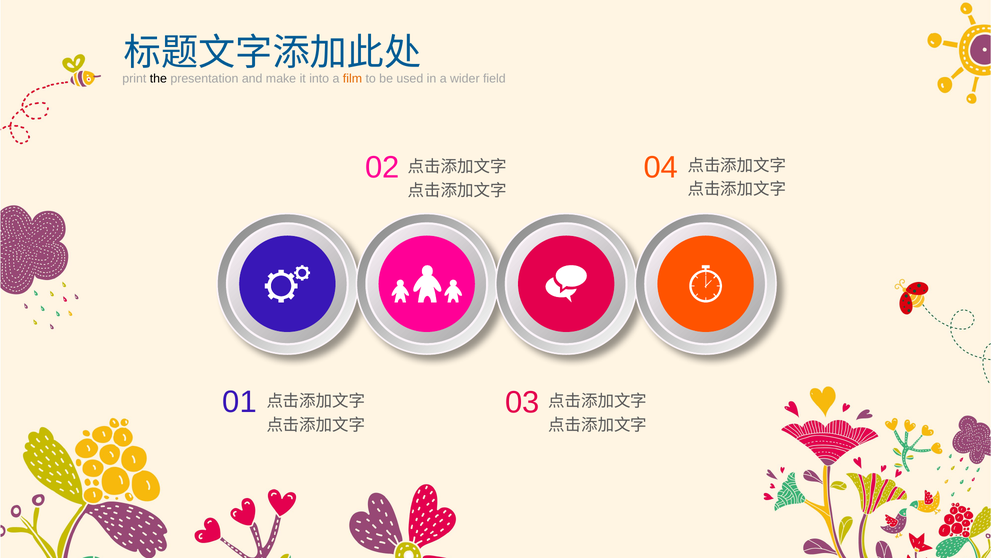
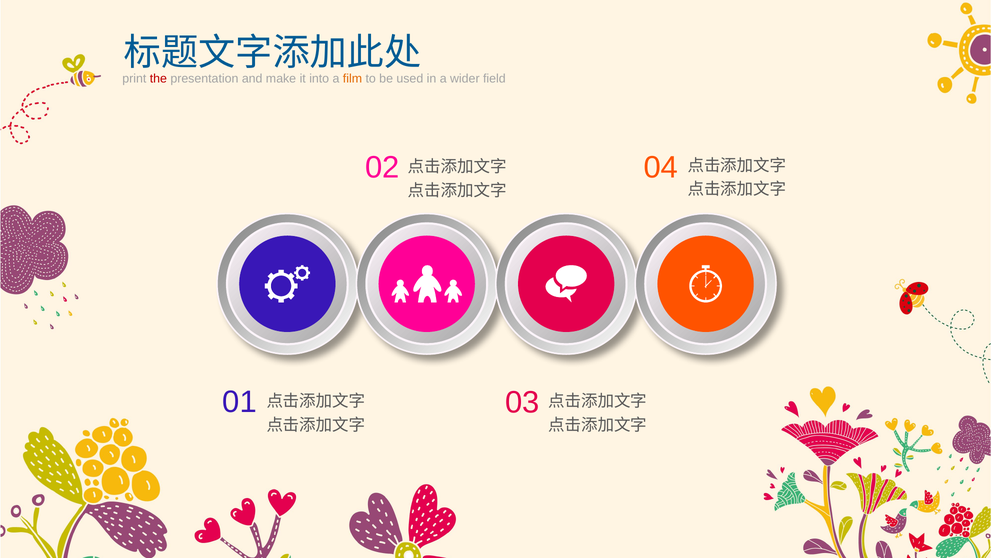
the colour: black -> red (158, 79)
